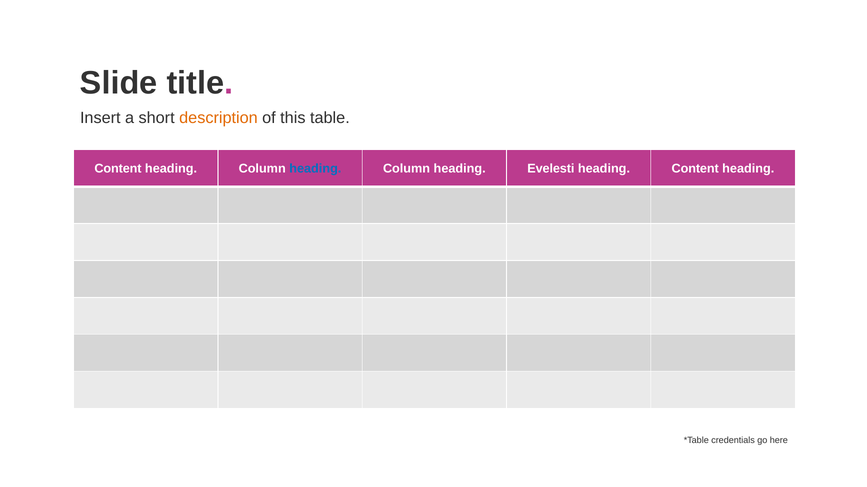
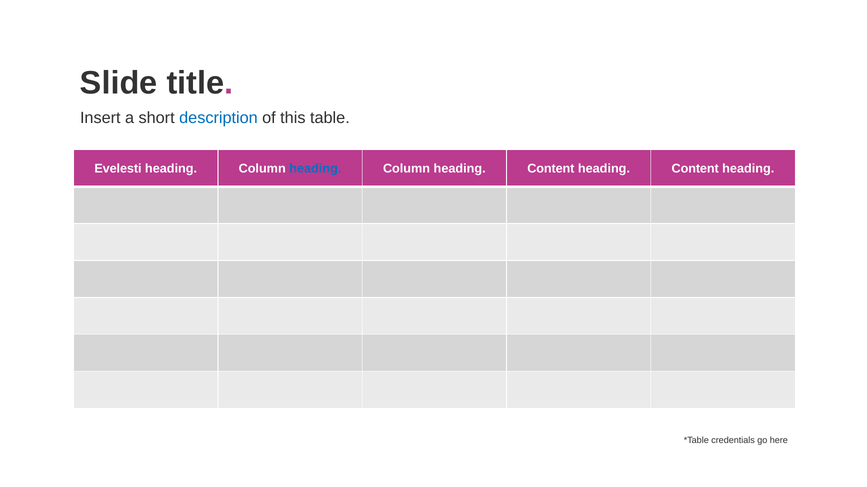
description colour: orange -> blue (218, 118)
Content: Content -> Evelesti (118, 169)
Column heading Evelesti: Evelesti -> Content (551, 169)
